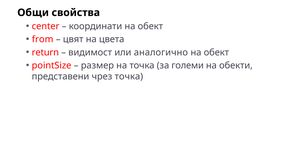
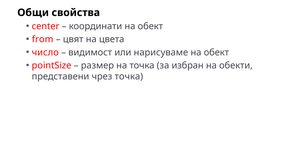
return: return -> число (45, 53)
аналогично: аналогично -> нарисуваме (161, 53)
големи: големи -> избран (188, 66)
